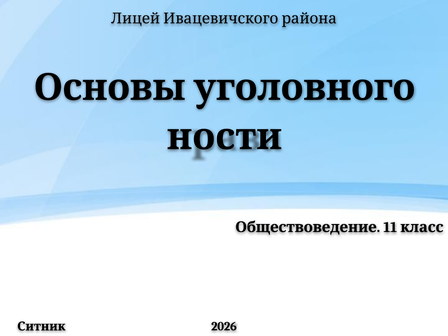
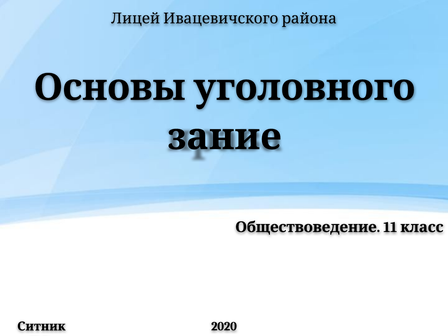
ности: ности -> зание (224, 137)
2026: 2026 -> 2020 (224, 326)
